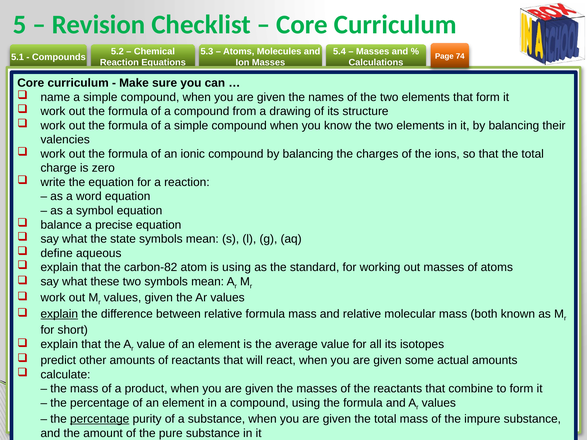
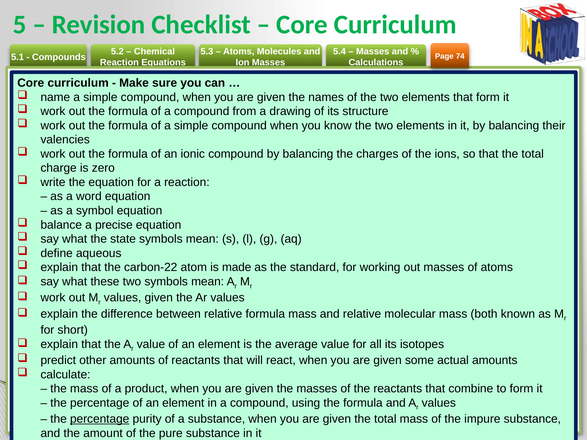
carbon-82: carbon-82 -> carbon-22 (151, 267)
is using: using -> made (237, 267)
explain underline: present -> none (59, 314)
